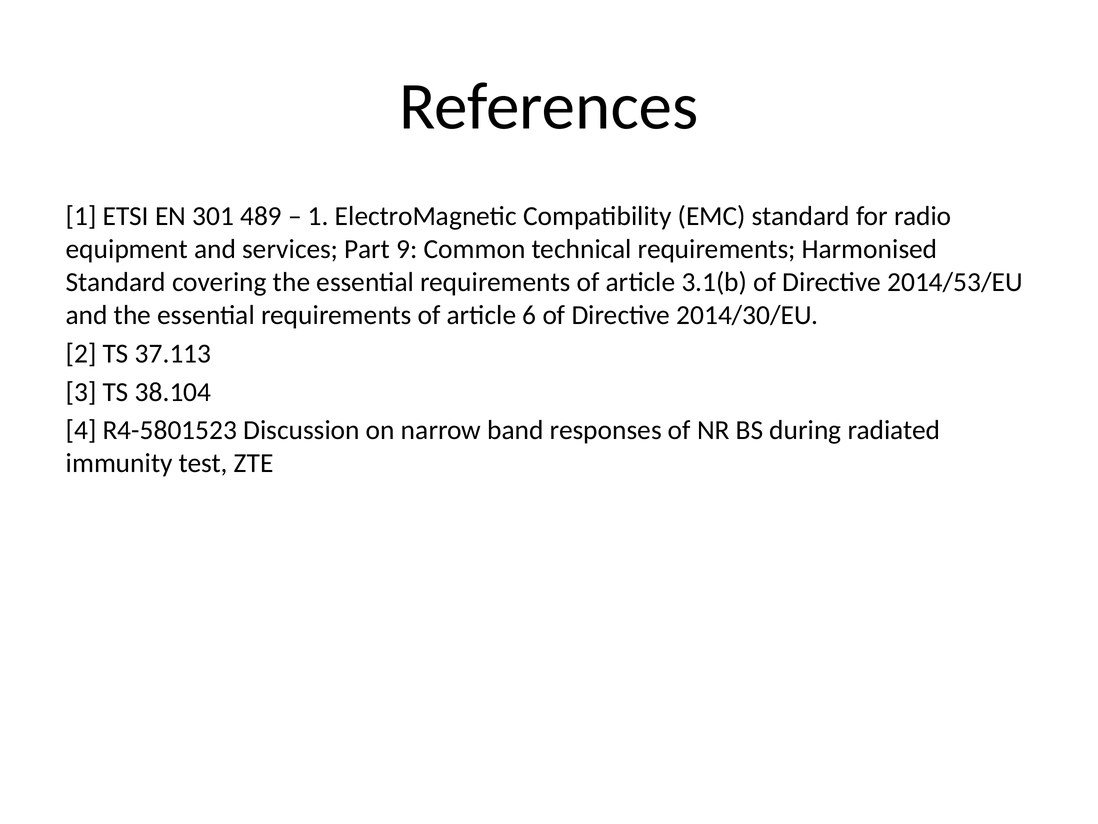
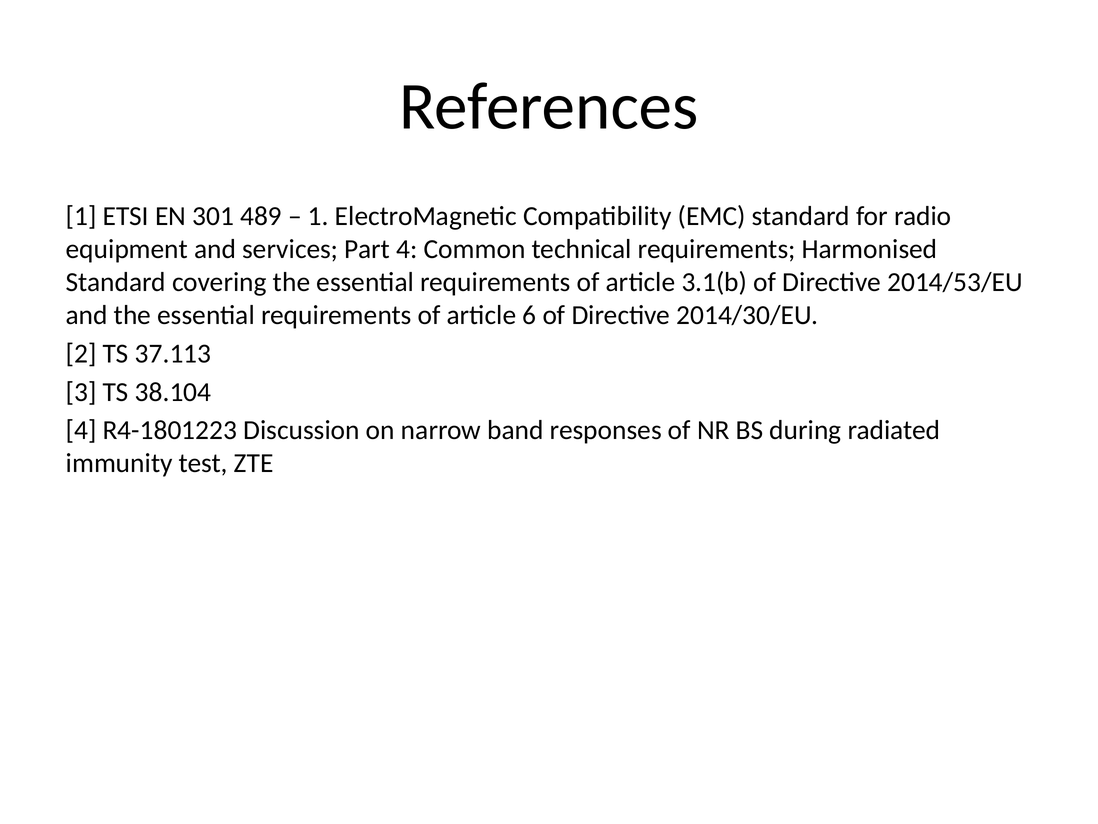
Part 9: 9 -> 4 (407, 249)
R4-5801523: R4-5801523 -> R4-1801223 (170, 430)
